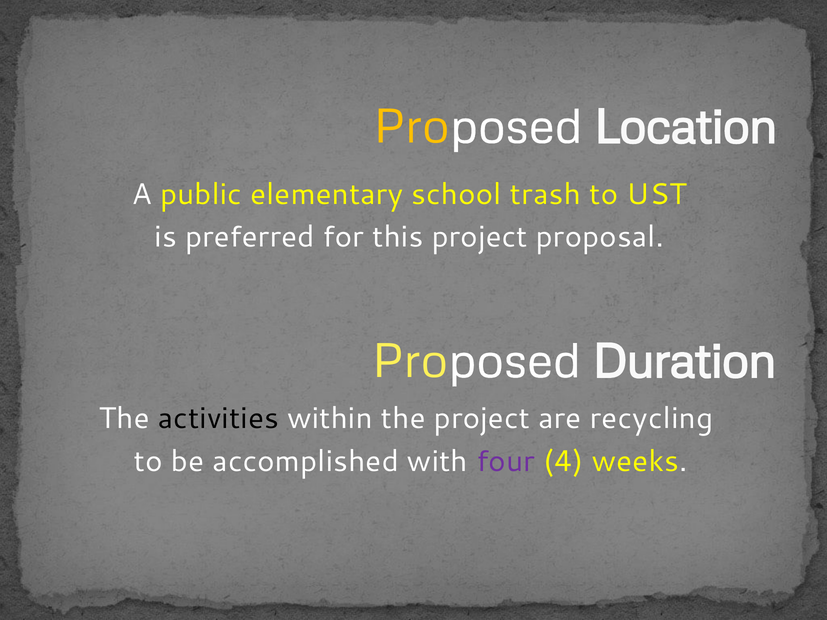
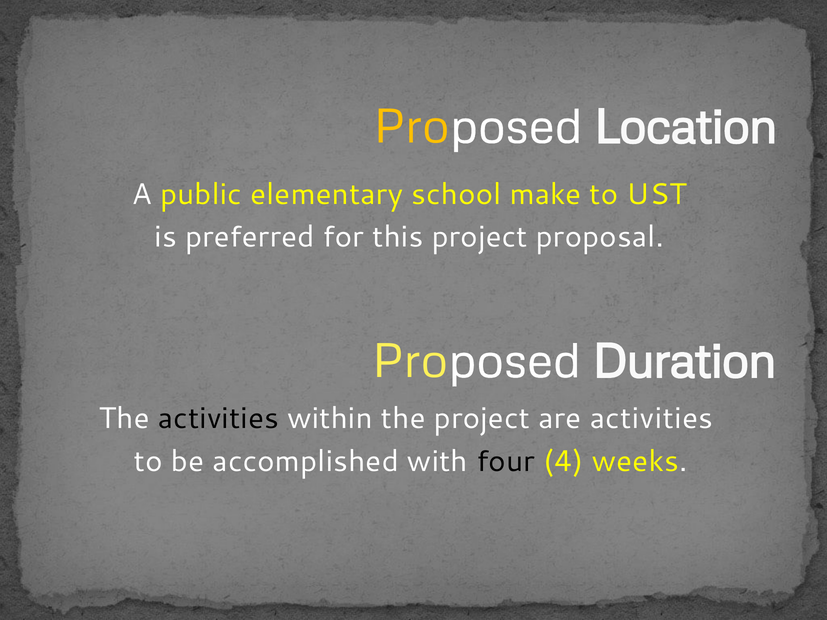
trash: trash -> make (546, 194)
are recycling: recycling -> activities (651, 419)
four colour: purple -> black (506, 462)
